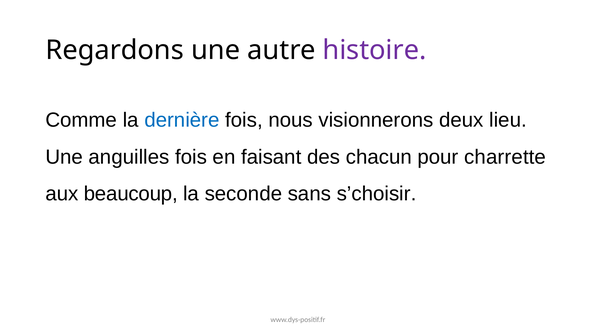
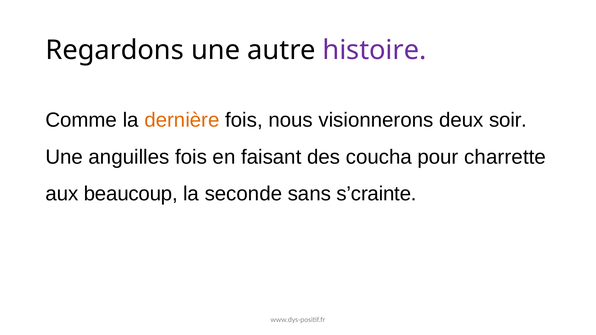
dernière colour: blue -> orange (182, 120)
lieu: lieu -> soir (508, 120)
chacun: chacun -> coucha (379, 157)
s’choisir: s’choisir -> s’crainte (377, 194)
